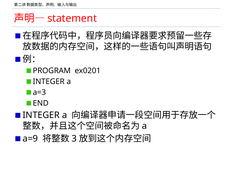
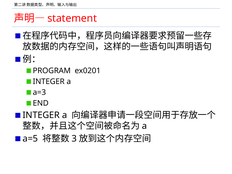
a=9: a=9 -> a=5 (30, 139)
